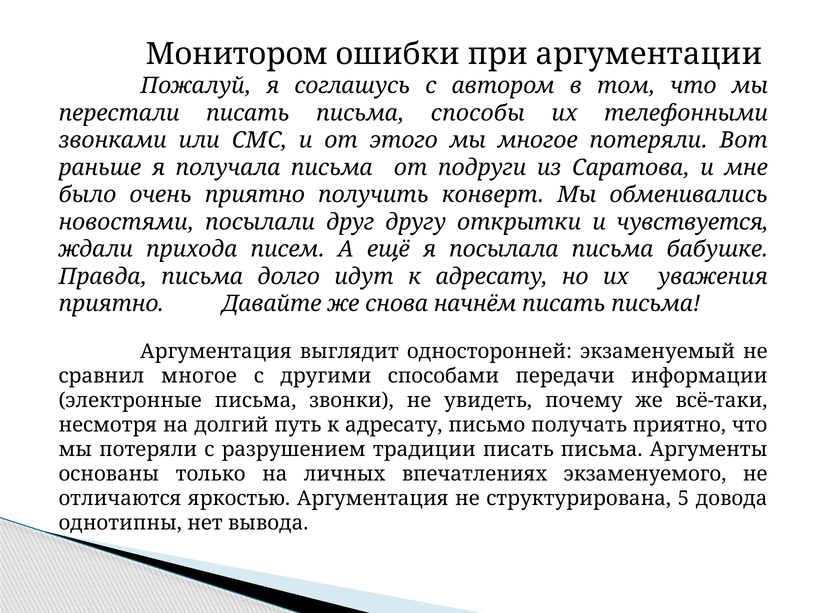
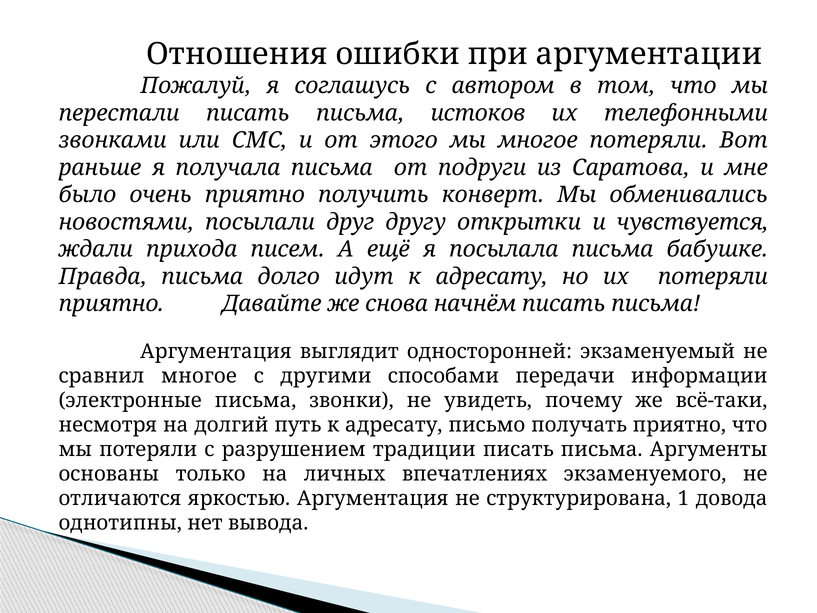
Монитором: Монитором -> Отношения (237, 54)
способы: способы -> истоков (478, 113)
их уважения: уважения -> потеряли (713, 276)
5: 5 -> 1 (683, 498)
